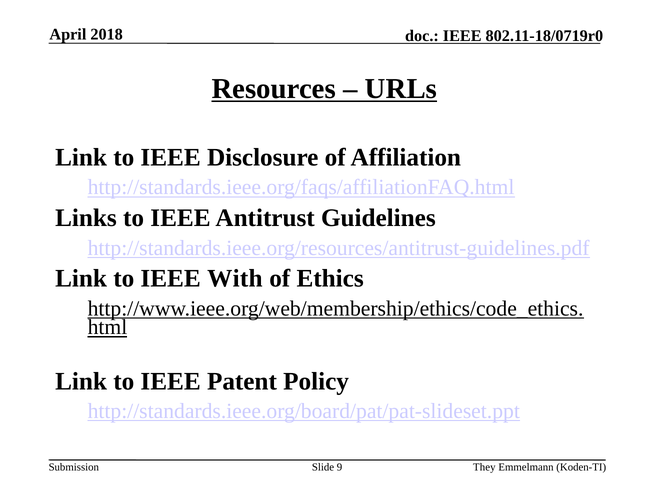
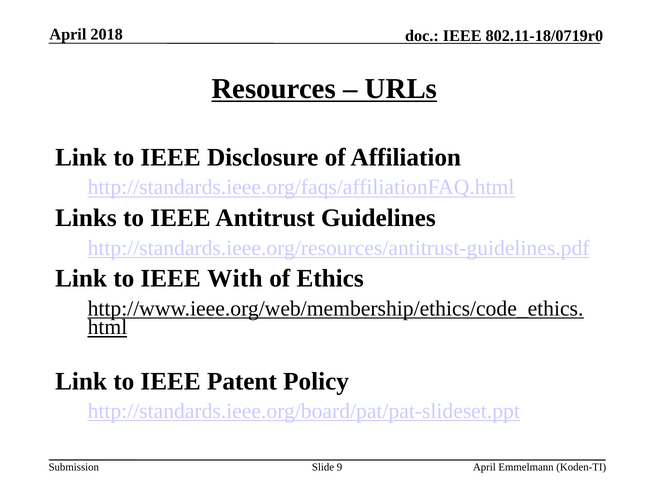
They: They -> April (484, 467)
